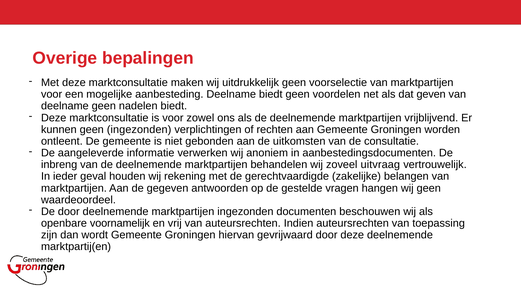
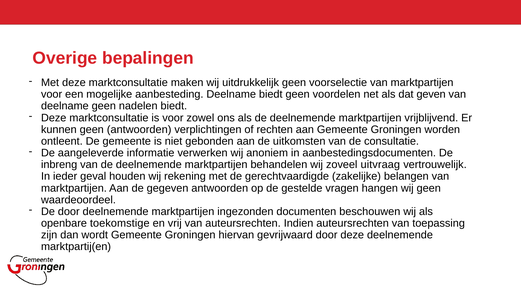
geen ingezonden: ingezonden -> antwoorden (139, 130)
voornamelijk: voornamelijk -> toekomstige (120, 223)
